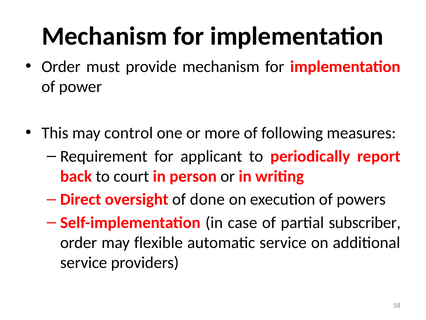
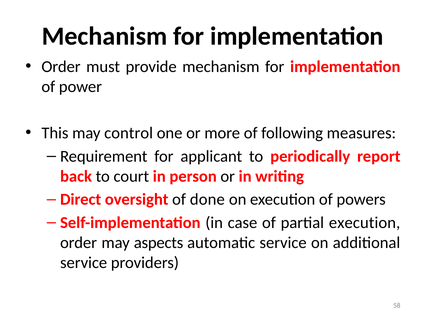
partial subscriber: subscriber -> execution (365, 222)
flexible: flexible -> aspects (159, 242)
